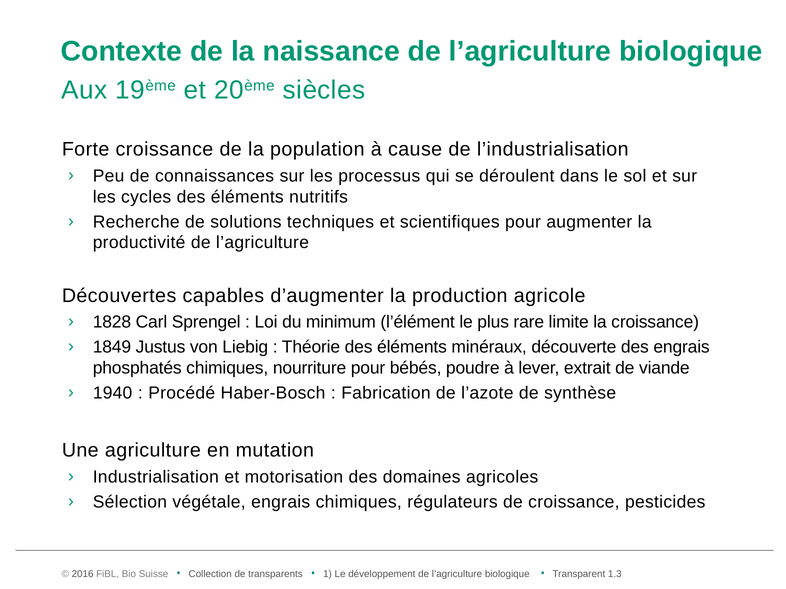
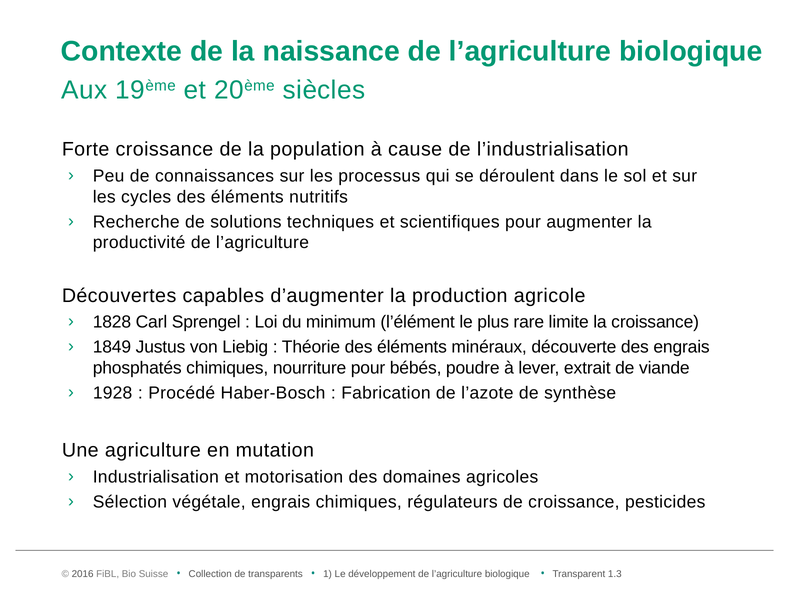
1940: 1940 -> 1928 (113, 393)
